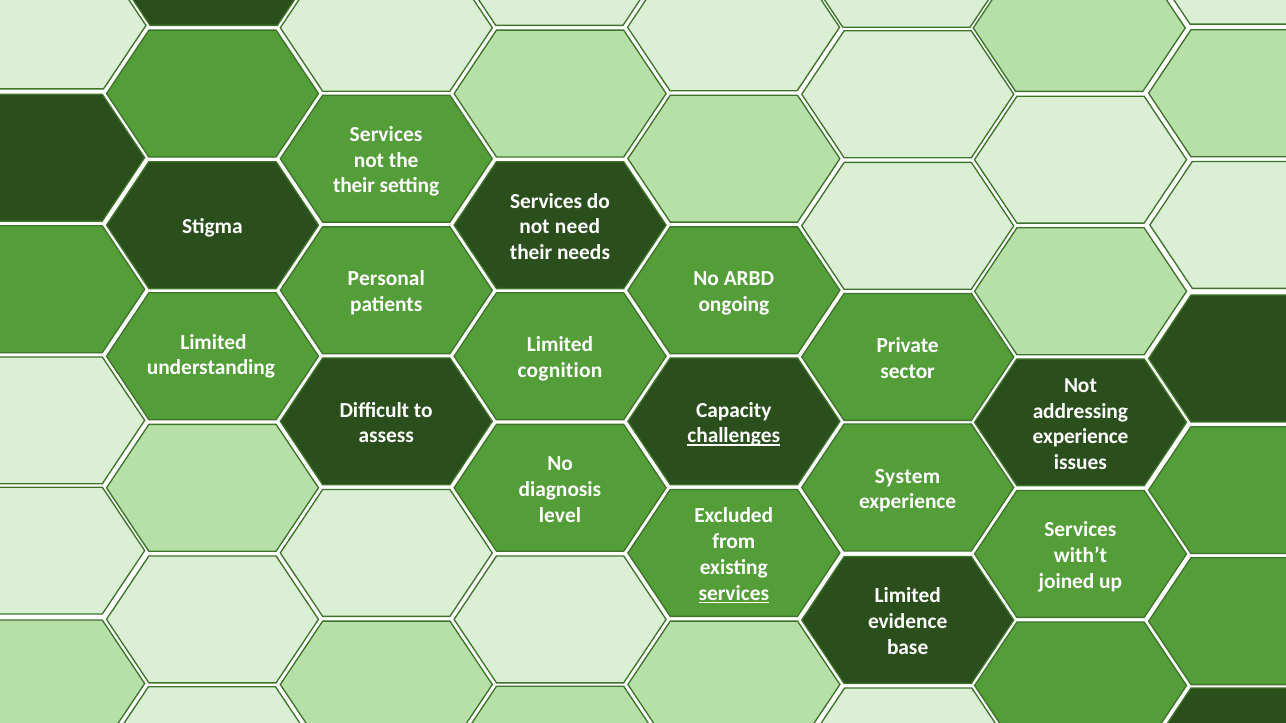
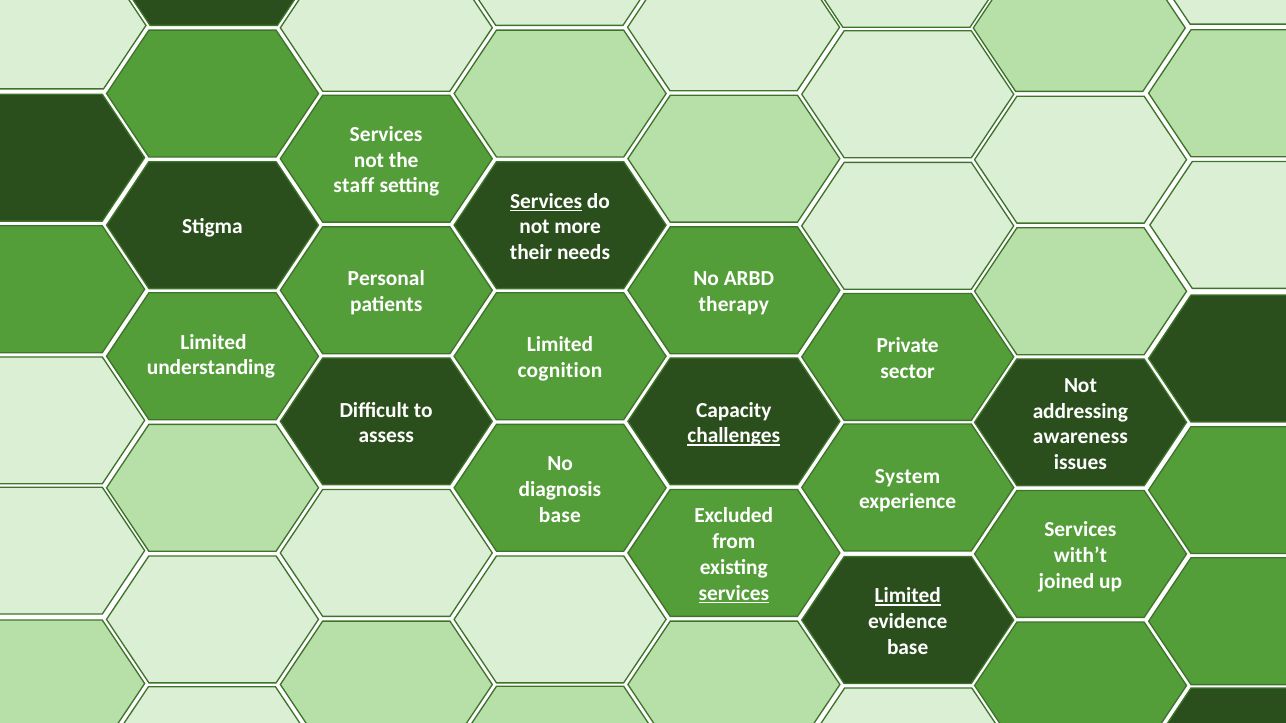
their: their -> staff (354, 186)
Services underline: none -> present (546, 201)
need: need -> more (578, 227)
ongoing: ongoing -> therapy (734, 305)
experience: experience -> awareness (1080, 437)
level: level -> base (560, 515)
Limited underline: none -> present (908, 596)
